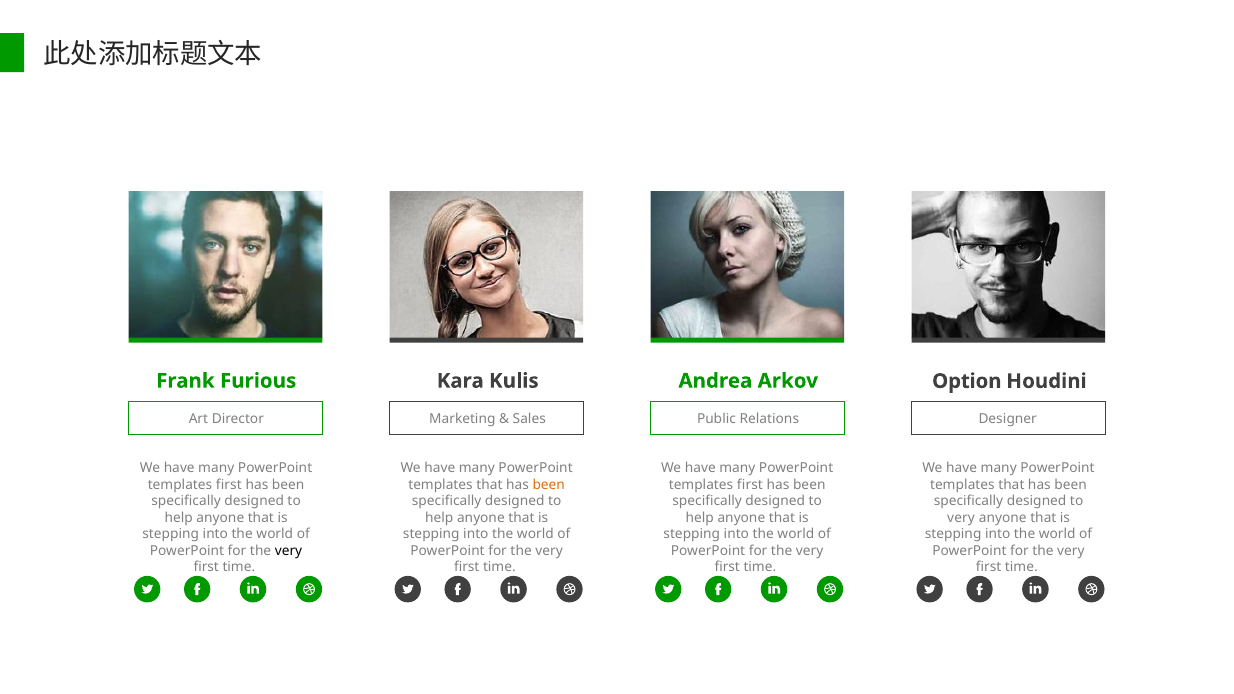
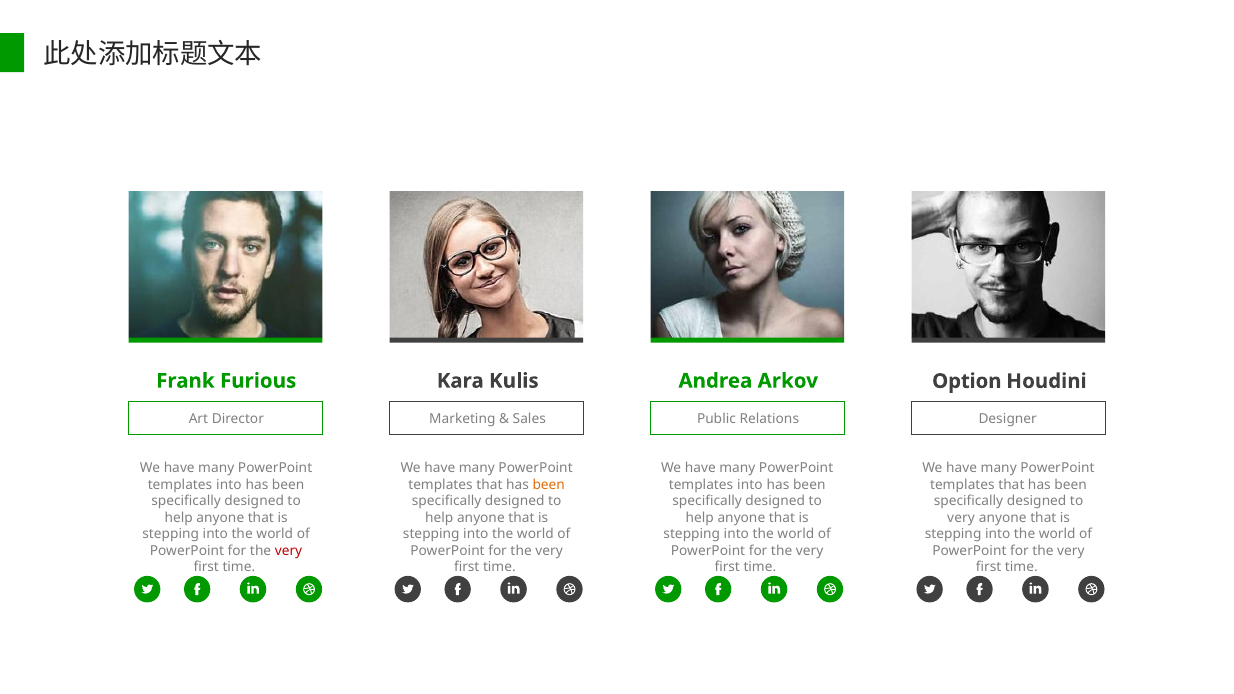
first: first -> into (229, 485)
first: first -> into (750, 485)
very colour: black -> red (288, 550)
